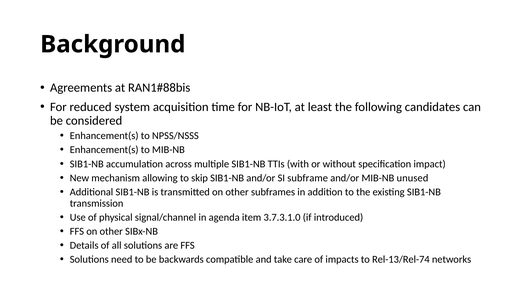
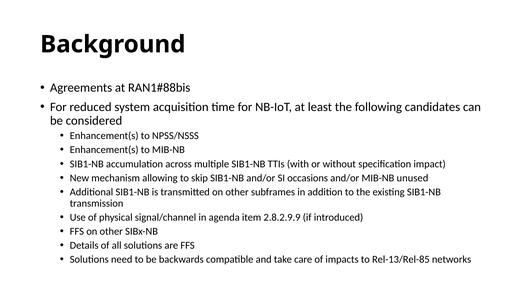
subframe: subframe -> occasions (308, 178)
3.7.3.1.0: 3.7.3.1.0 -> 2.8.2.9.9 (282, 217)
Rel-13/Rel-74: Rel-13/Rel-74 -> Rel-13/Rel-85 (401, 259)
